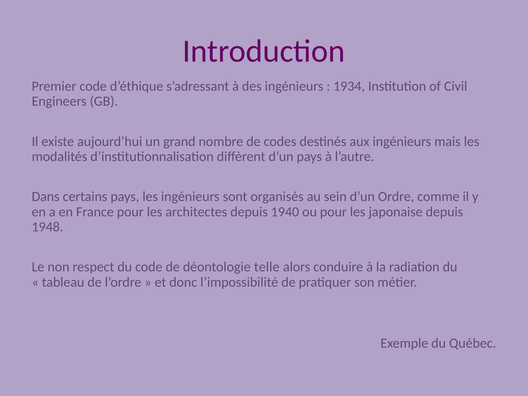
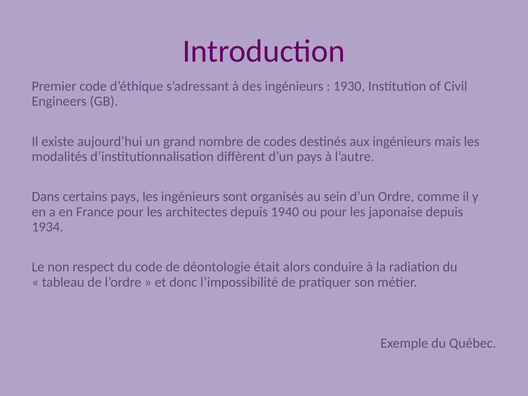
1934: 1934 -> 1930 (349, 86)
1948: 1948 -> 1934 (48, 227)
telle: telle -> était (267, 267)
